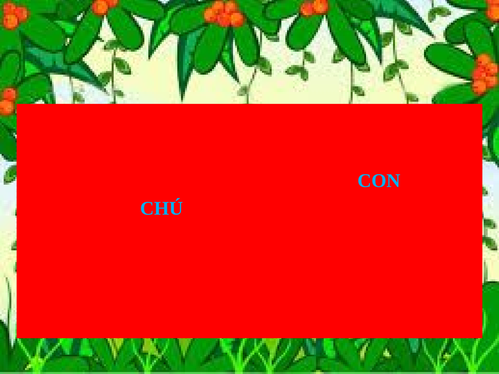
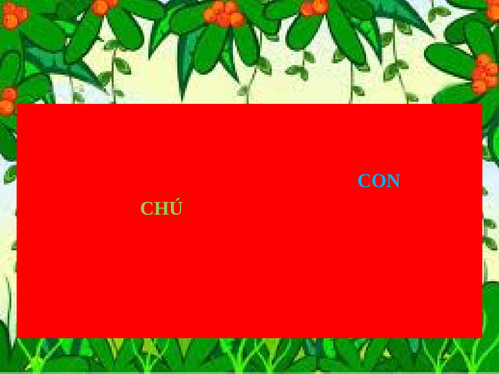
CHÚ colour: light blue -> light green (162, 209)
